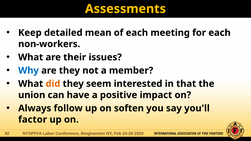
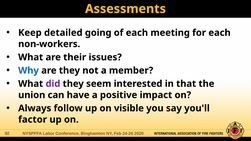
mean: mean -> going (98, 33)
did colour: orange -> purple (53, 84)
soften: soften -> visible (129, 108)
